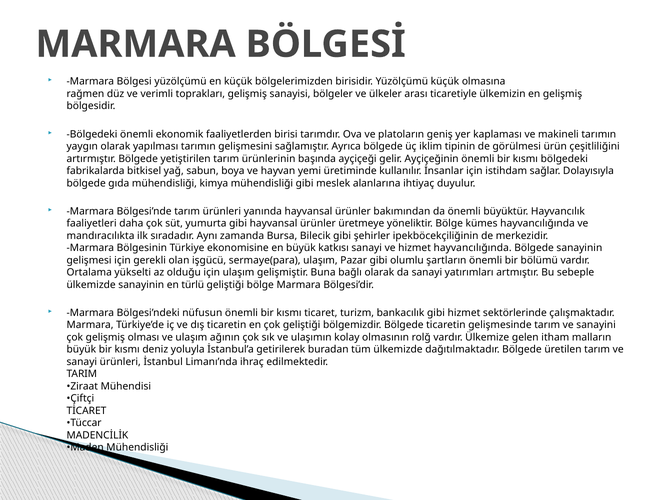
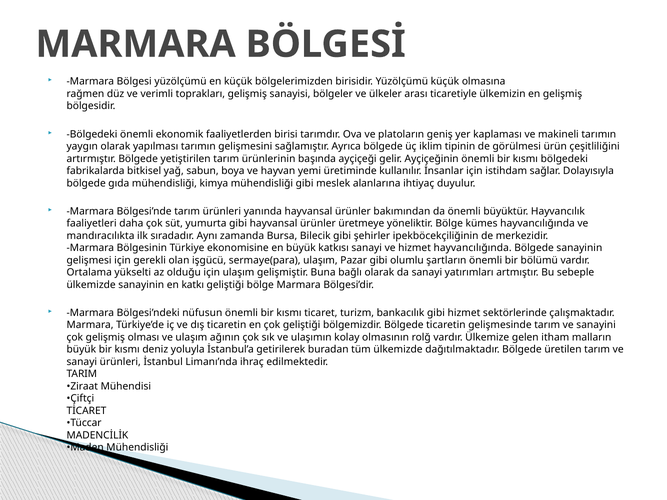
türlü: türlü -> katkı (193, 285)
